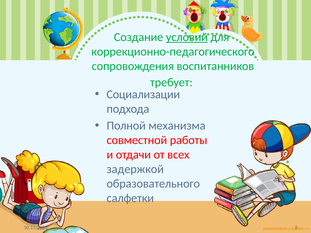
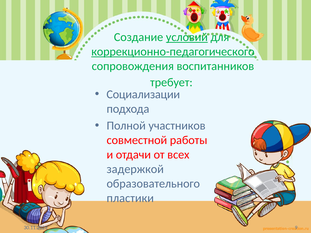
коррекционно-педагогического underline: none -> present (173, 52)
механизма: механизма -> участников (177, 126)
салфетки: салфетки -> пластики (130, 198)
